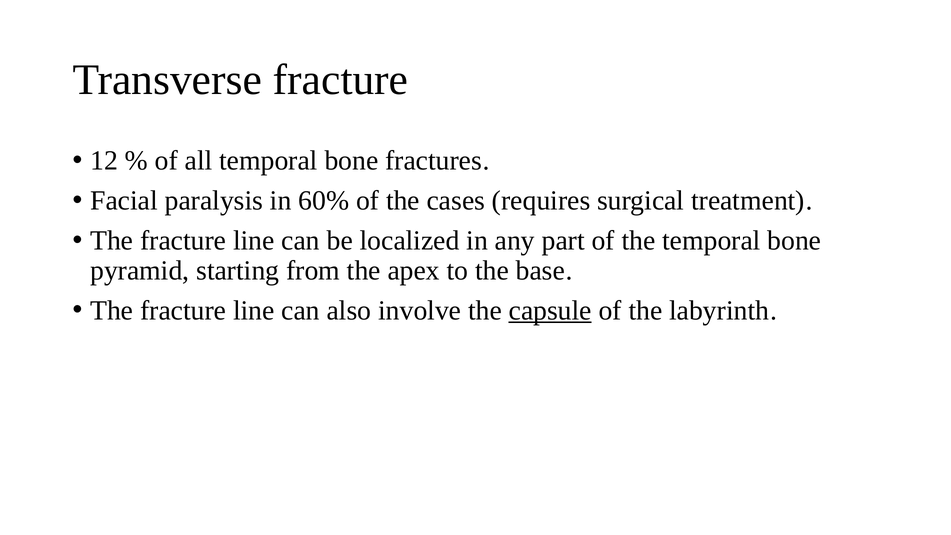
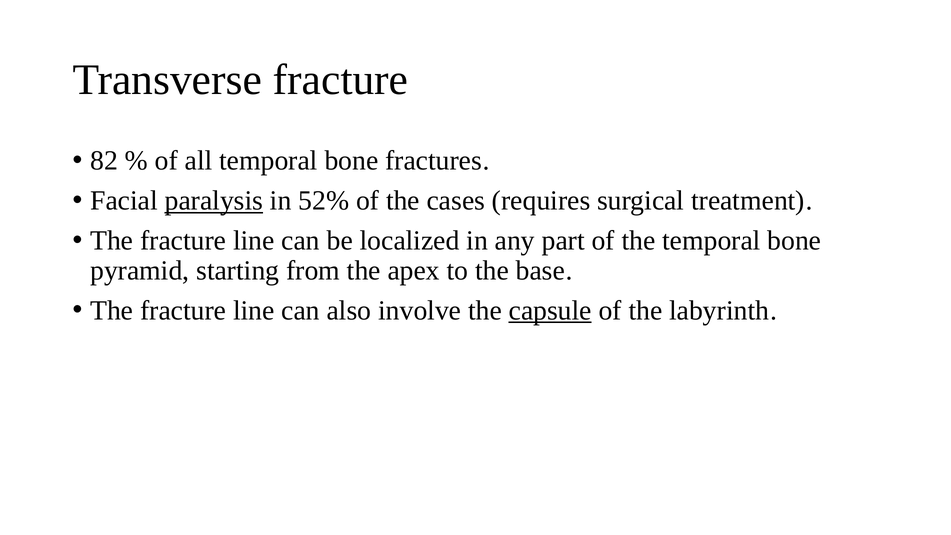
12: 12 -> 82 (104, 161)
paralysis underline: none -> present (214, 201)
60%: 60% -> 52% (324, 201)
